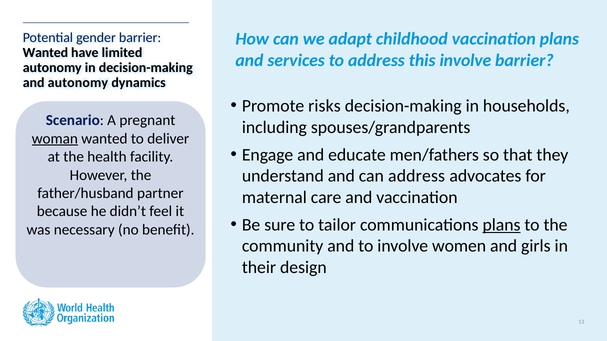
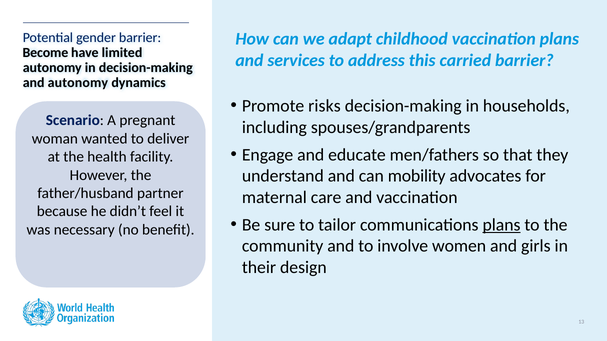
Wanted: Wanted -> Become (45, 53)
this involve: involve -> carried (465, 60)
woman underline: present -> none (55, 139)
can address: address -> mobility (417, 176)
